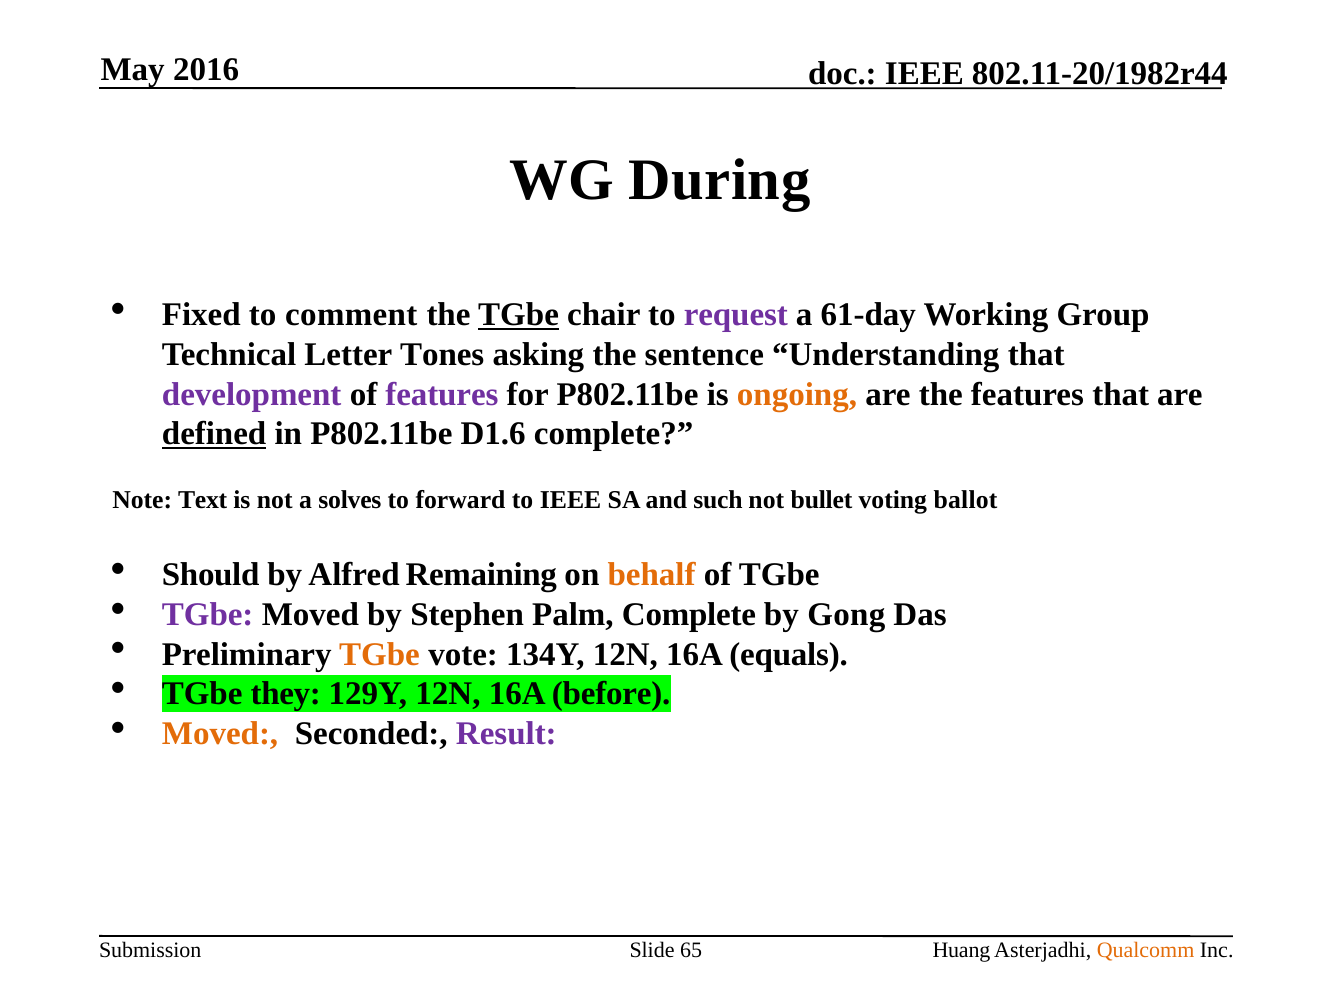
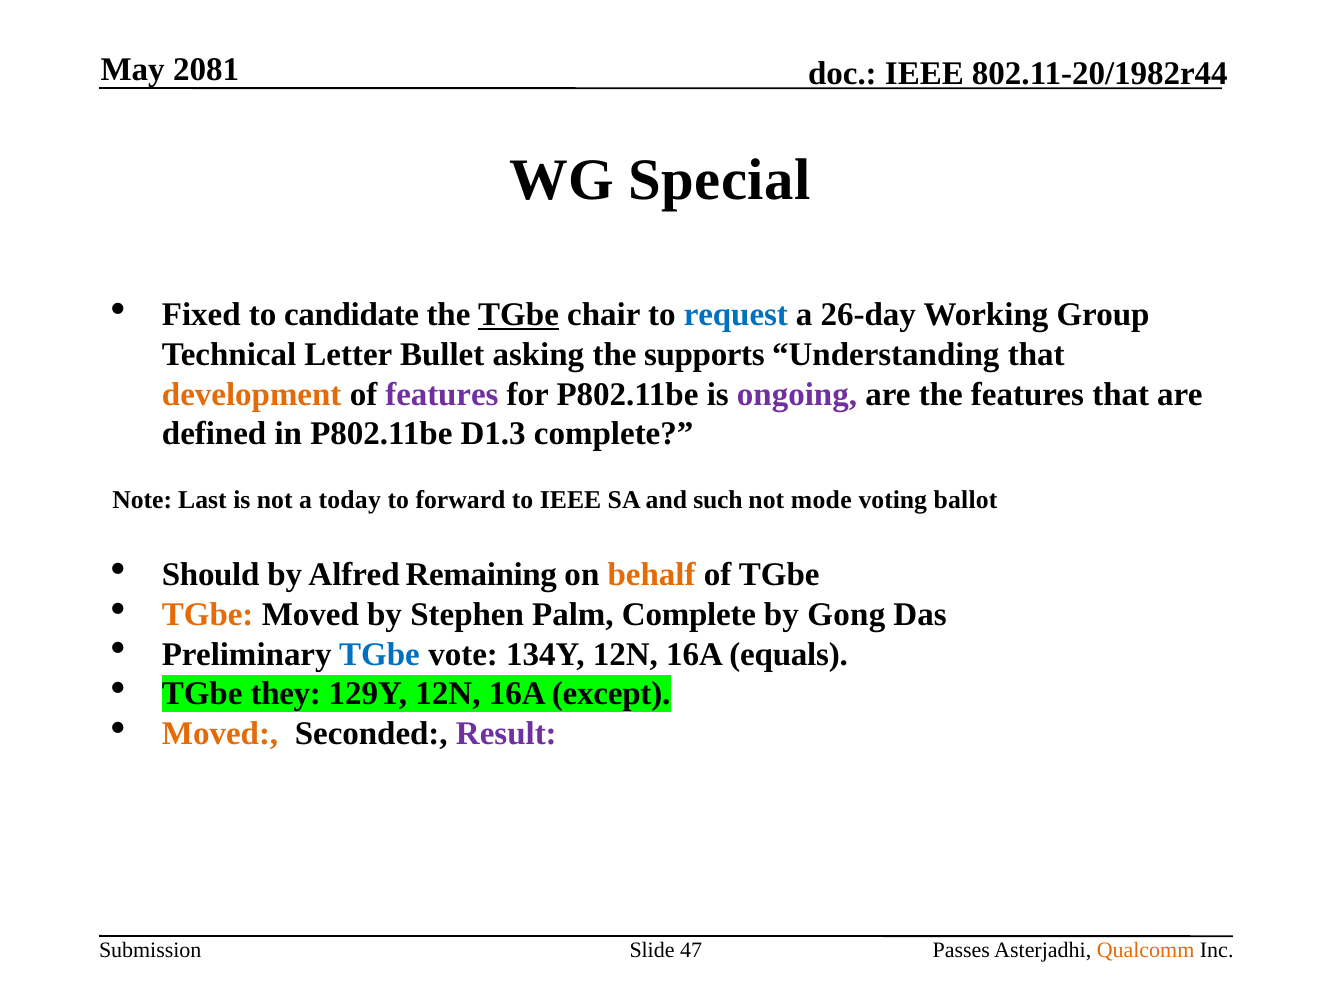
2016: 2016 -> 2081 (206, 70)
During: During -> Special (719, 180)
comment: comment -> candidate (352, 315)
request colour: purple -> blue (736, 315)
61-day: 61-day -> 26-day (868, 315)
Tones: Tones -> Bullet (442, 355)
sentence: sentence -> supports (704, 355)
development colour: purple -> orange (252, 394)
ongoing colour: orange -> purple (797, 394)
defined underline: present -> none (214, 434)
D1.6: D1.6 -> D1.3 (493, 434)
Text: Text -> Last (202, 499)
solves: solves -> today (350, 499)
bullet: bullet -> mode (821, 499)
TGbe colour: purple -> orange (208, 614)
TGbe colour: orange -> blue (380, 654)
before: before -> except (611, 694)
65: 65 -> 47 (691, 950)
Huang: Huang -> Passes (961, 950)
